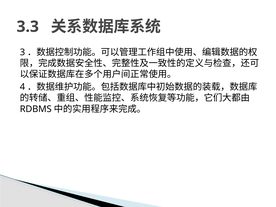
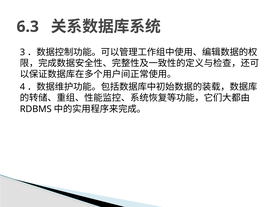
3.3: 3.3 -> 6.3 (28, 27)
